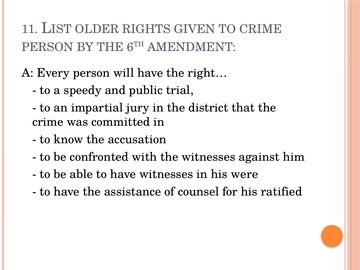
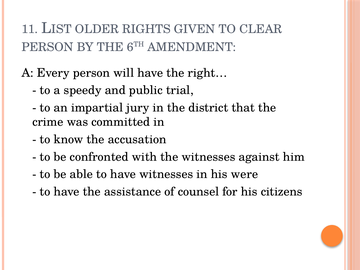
TO CRIME: CRIME -> CLEAR (261, 29)
ratified: ratified -> citizens (282, 192)
